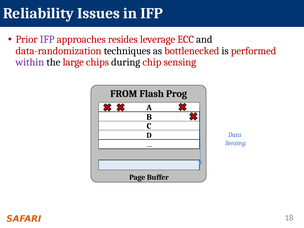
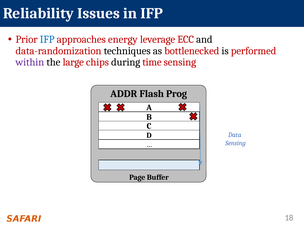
IFP colour: purple -> blue (47, 39)
resides: resides -> energy (123, 39)
chip: chip -> time (152, 62)
FROM: FROM -> ADDR (124, 94)
